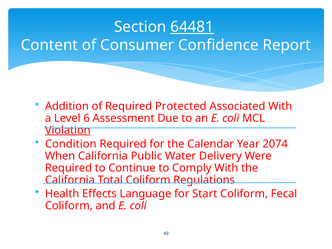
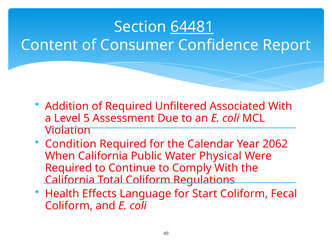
Protected: Protected -> Unfiltered (181, 106)
6: 6 -> 5 (87, 118)
Violation underline: present -> none (68, 130)
2074: 2074 -> 2062 (275, 144)
Delivery: Delivery -> Physical (220, 156)
